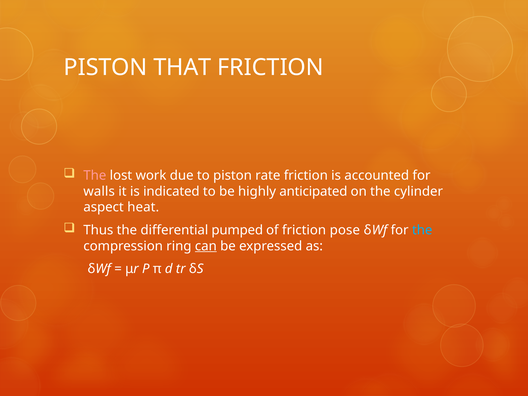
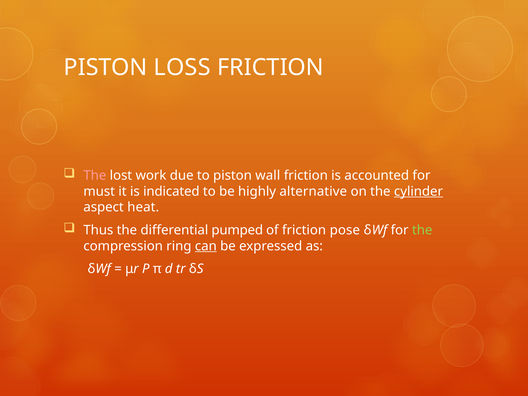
THAT: THAT -> LOSS (182, 67)
rate: rate -> wall (268, 176)
walls: walls -> must (99, 191)
anticipated: anticipated -> alternative (313, 191)
cylinder underline: none -> present (418, 191)
the colour: light blue -> light green (422, 230)
